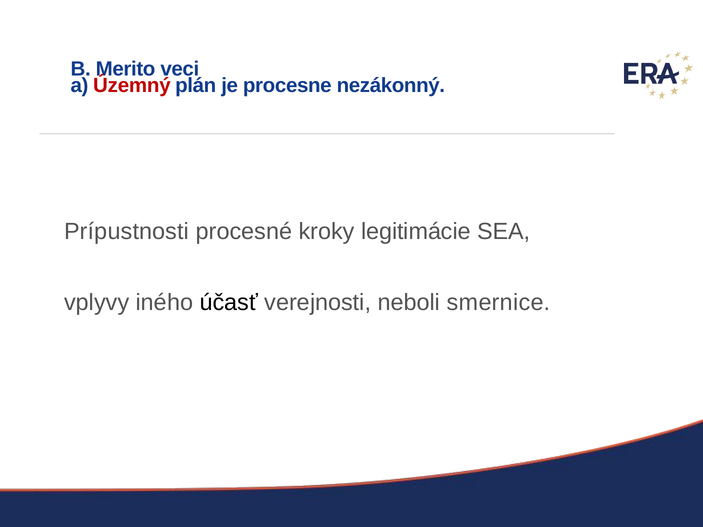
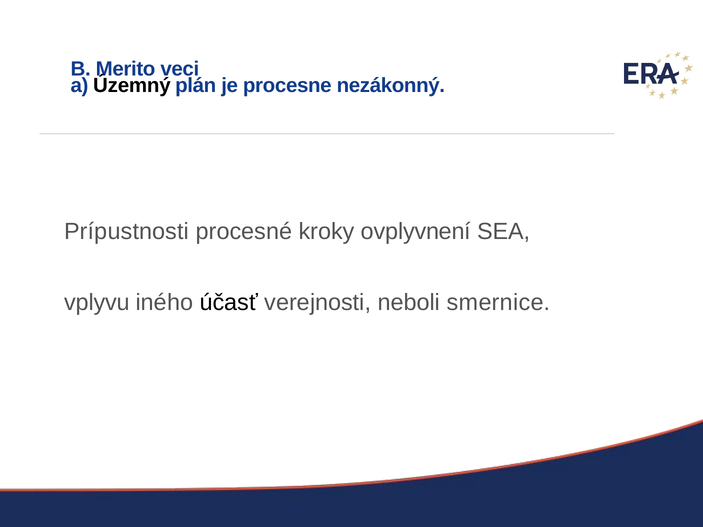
Územný colour: red -> black (132, 86)
legitimácie: legitimácie -> ovplyvnení (416, 232)
vplyvy: vplyvy -> vplyvu (97, 303)
